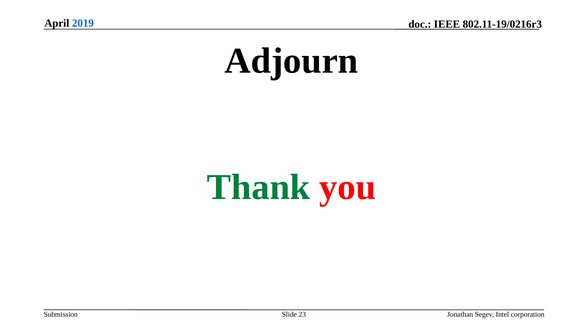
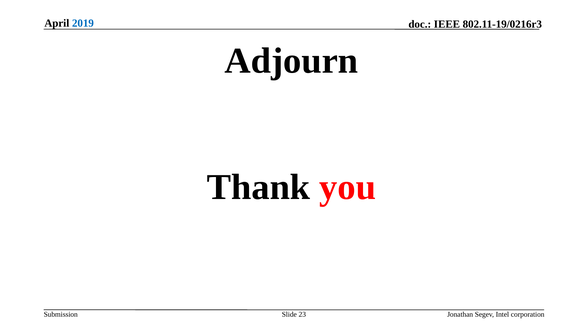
Thank colour: green -> black (259, 187)
